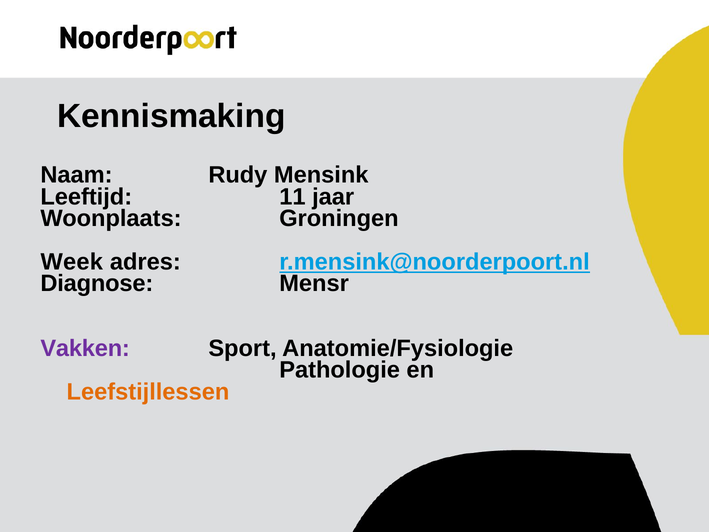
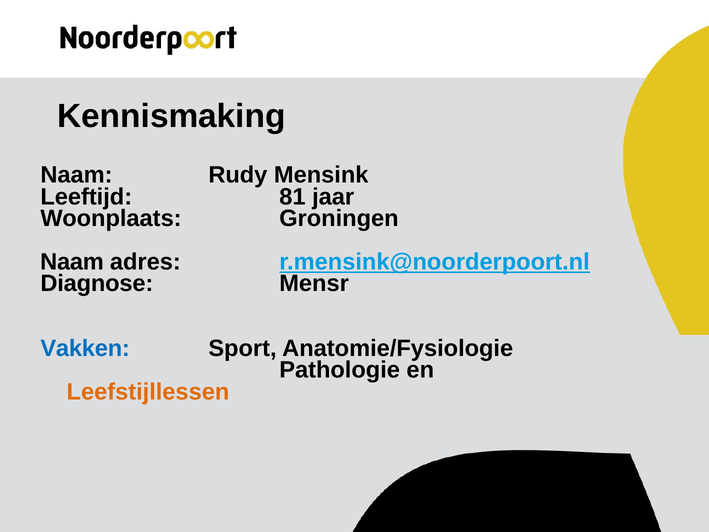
11: 11 -> 81 (292, 197)
Week: Week -> Naam (72, 262)
Vakken colour: purple -> blue (85, 348)
